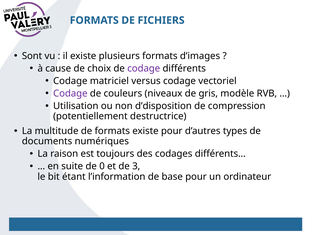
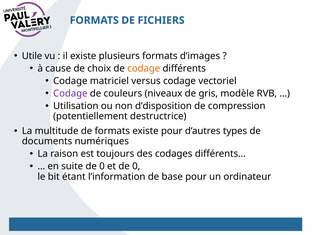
Sont: Sont -> Utile (32, 56)
codage colour: purple -> orange (144, 68)
et de 3: 3 -> 0 (136, 166)
